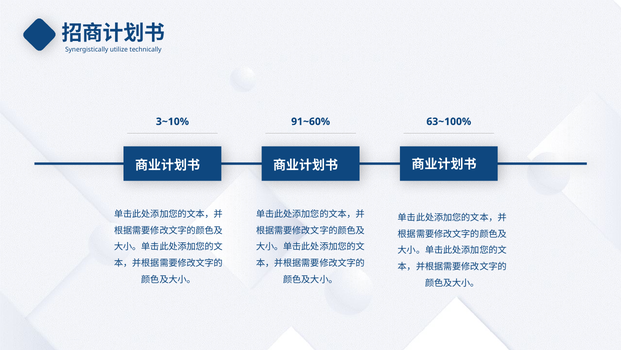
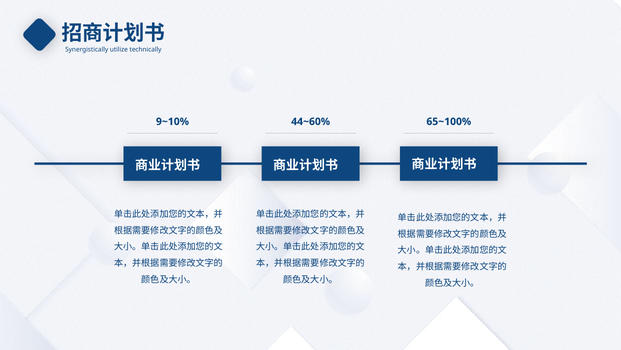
3~: 3~ -> 9~ (162, 121)
91: 91 -> 44 (297, 121)
63~: 63~ -> 65~ (435, 121)
